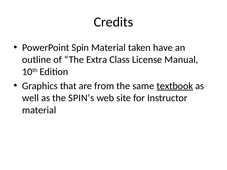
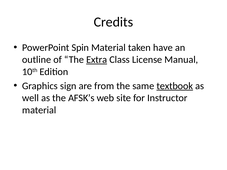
Extra underline: none -> present (97, 60)
that: that -> sign (68, 86)
SPIN’s: SPIN’s -> AFSK’s (81, 98)
